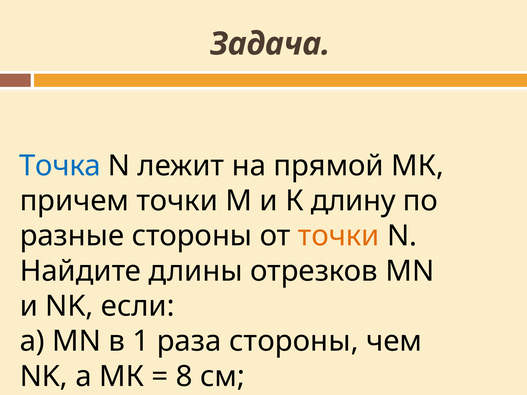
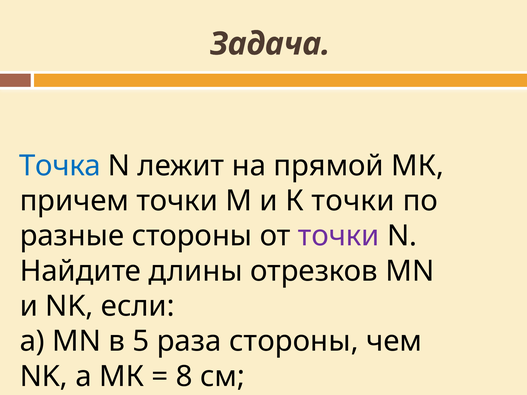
К длину: длину -> точки (353, 201)
точки colour: orange -> purple (339, 236)
1: 1 -> 5 (141, 342)
